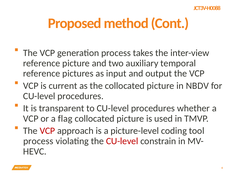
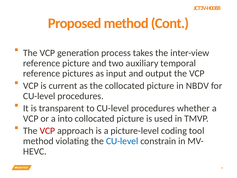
flag: flag -> into (65, 118)
process: process -> method (38, 141)
CU-level colour: red -> blue (122, 141)
